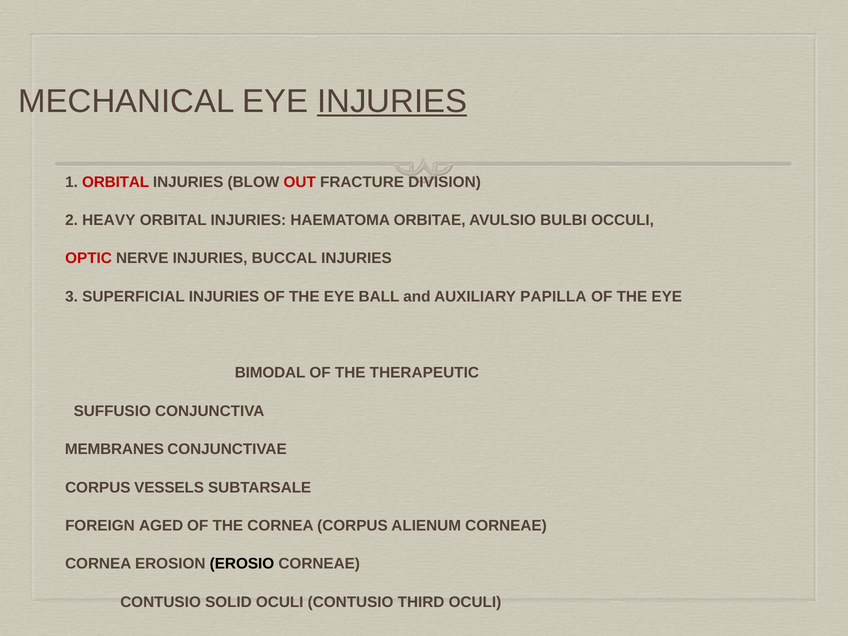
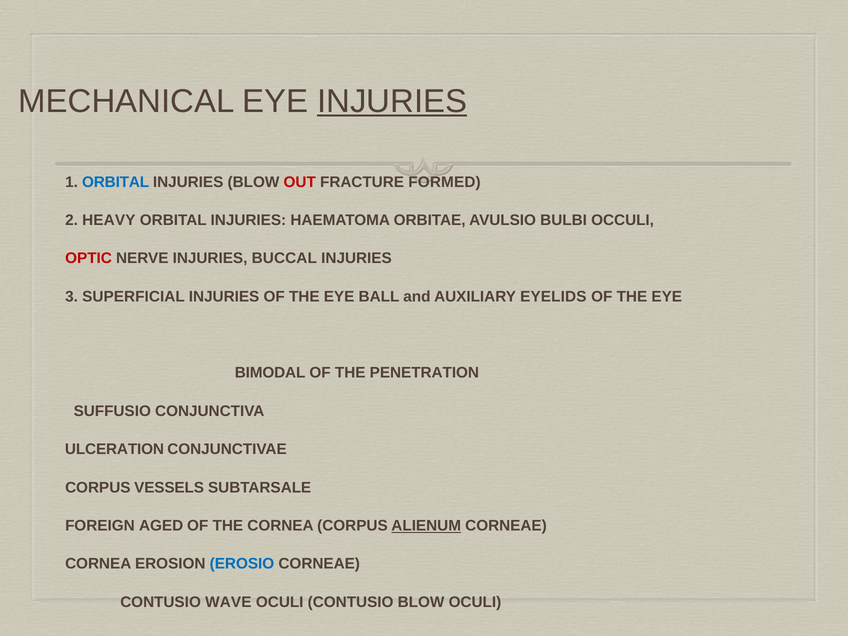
ORBITAL colour: red -> blue (116, 182)
DIVISION: DIVISION -> FORMED (445, 182)
PAPILLA: PAPILLA -> EYELIDS (553, 297)
THERAPEUTIC: THERAPEUTIC -> PENETRATION (424, 373)
MEMBRANES: MEMBRANES -> ULCERATION (114, 449)
ALIENUM underline: none -> present (426, 526)
EROSIO colour: black -> blue (242, 564)
SOLID: SOLID -> WAVE (228, 602)
CONTUSIO THIRD: THIRD -> BLOW (421, 602)
